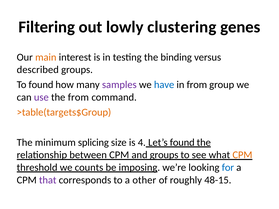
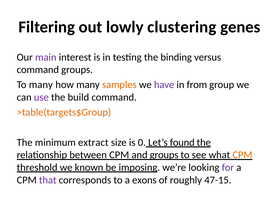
main colour: orange -> purple (46, 57)
described: described -> command (38, 70)
To found: found -> many (41, 85)
samples colour: purple -> orange (119, 85)
have colour: blue -> purple (164, 85)
the from: from -> build (78, 97)
splicing: splicing -> extract (93, 143)
4: 4 -> 0 (142, 143)
counts: counts -> known (89, 168)
for colour: blue -> purple (228, 168)
other: other -> exons (144, 180)
48-15: 48-15 -> 47-15 (218, 180)
